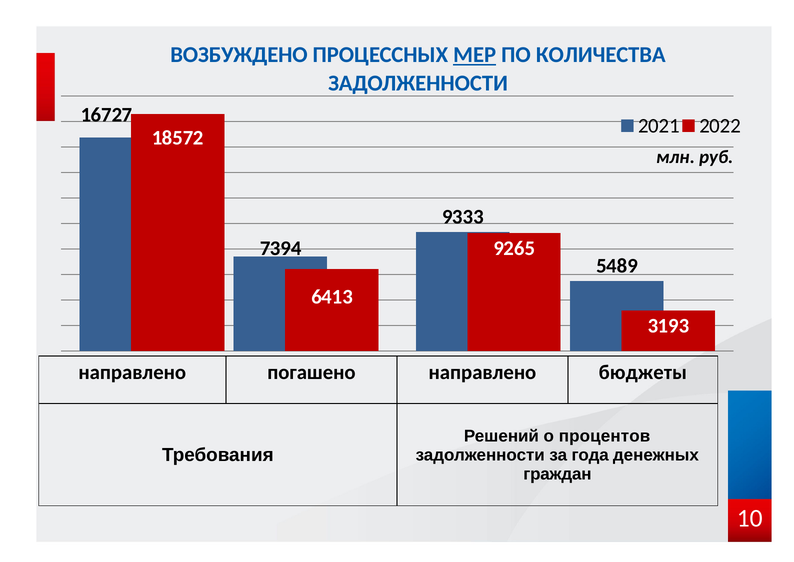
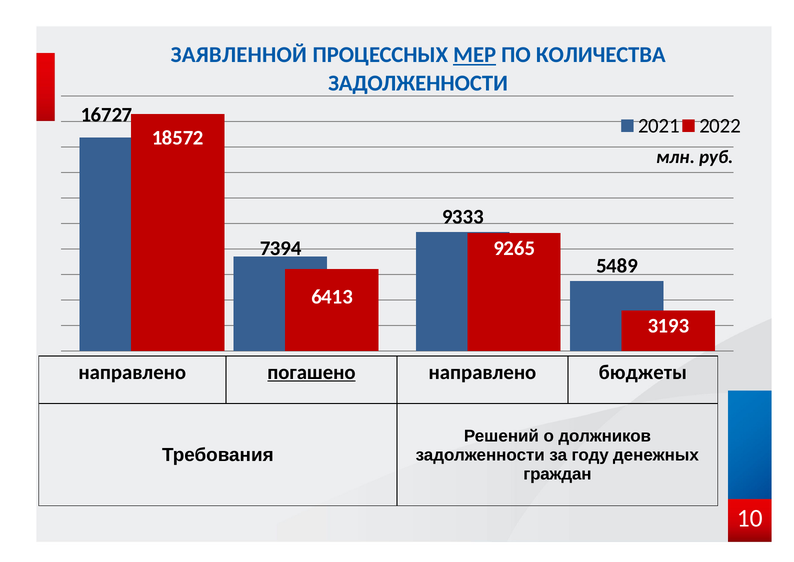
ВОЗБУЖДЕНО: ВОЗБУЖДЕНО -> ЗАЯВЛЕННОЙ (239, 55)
погашено underline: none -> present (311, 372)
процентов: процентов -> должников (605, 436)
года: года -> году (590, 455)
